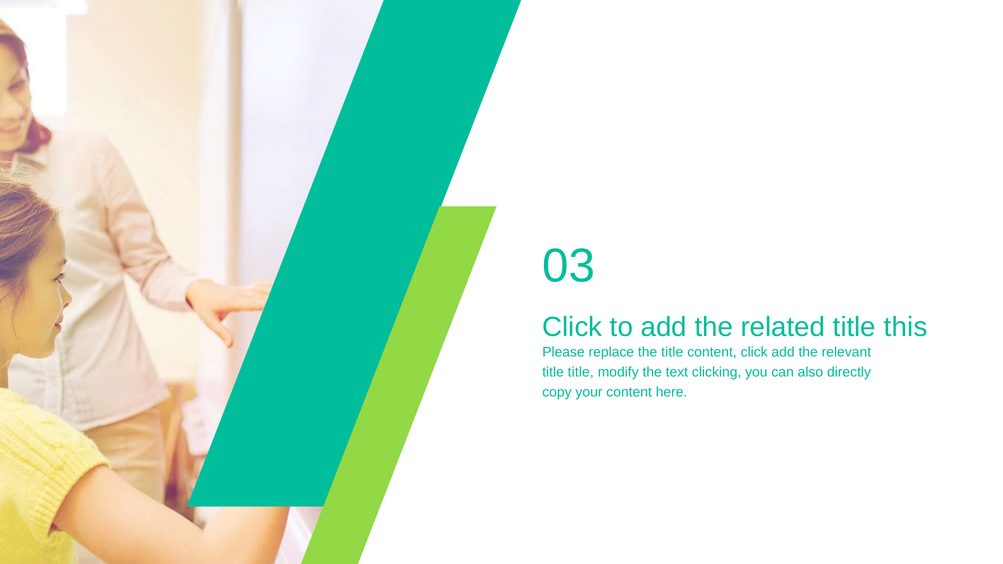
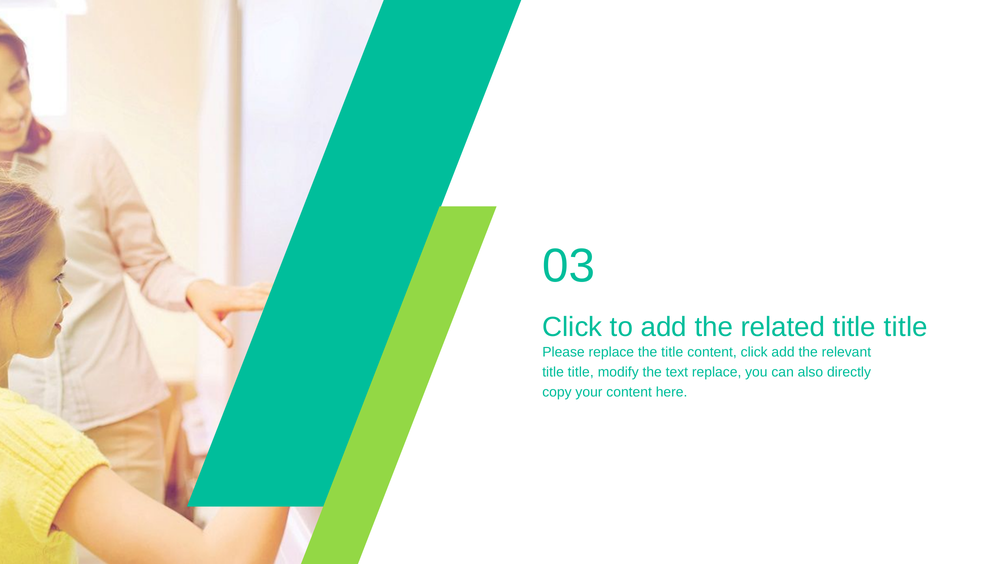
related title this: this -> title (906, 327)
text clicking: clicking -> replace (717, 372)
